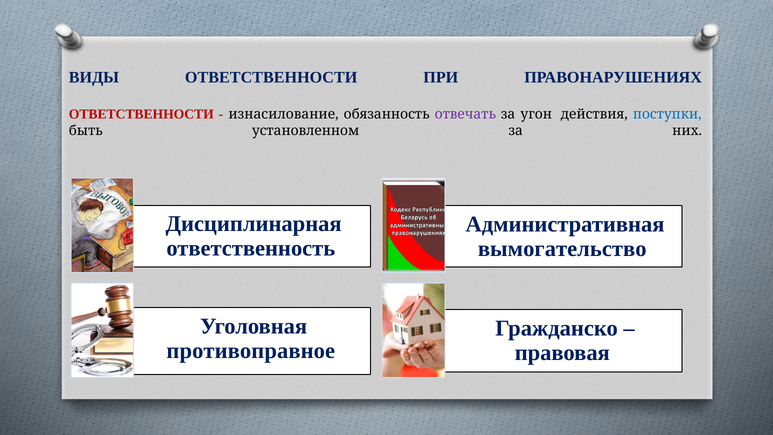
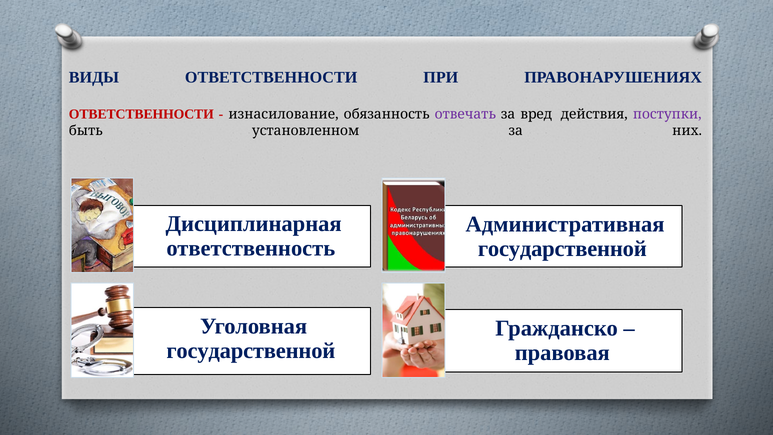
угон: угон -> вред (536, 114)
поступки colour: blue -> purple (667, 114)
вымогательство: вымогательство -> государственной (562, 249)
противоправное: противоправное -> государственной (251, 351)
